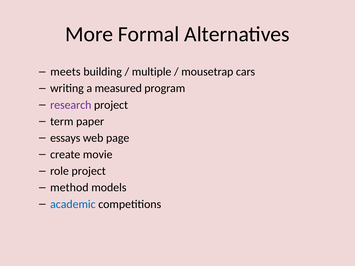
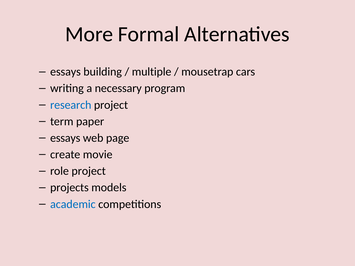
meets: meets -> essays (65, 72)
measured: measured -> necessary (118, 88)
research colour: purple -> blue (71, 105)
method: method -> projects (69, 188)
